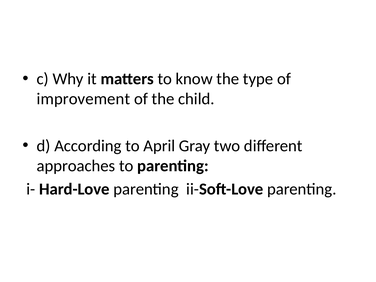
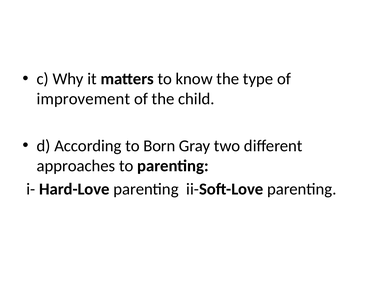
April: April -> Born (159, 146)
